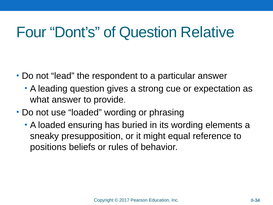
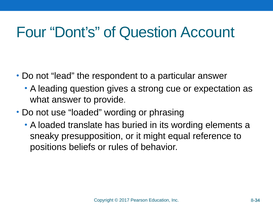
Relative: Relative -> Account (208, 32)
ensuring: ensuring -> translate (85, 125)
